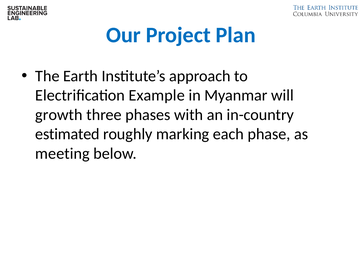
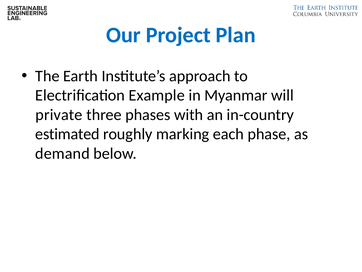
growth: growth -> private (59, 115)
meeting: meeting -> demand (62, 153)
